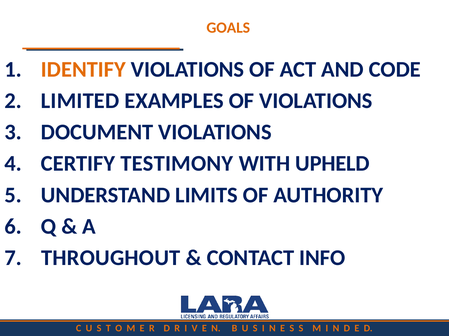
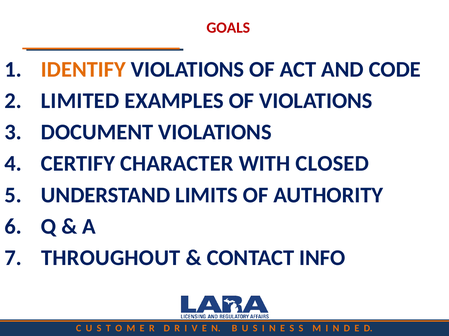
GOALS colour: orange -> red (228, 28)
TESTIMONY: TESTIMONY -> CHARACTER (177, 164)
UPHELD: UPHELD -> CLOSED (332, 164)
